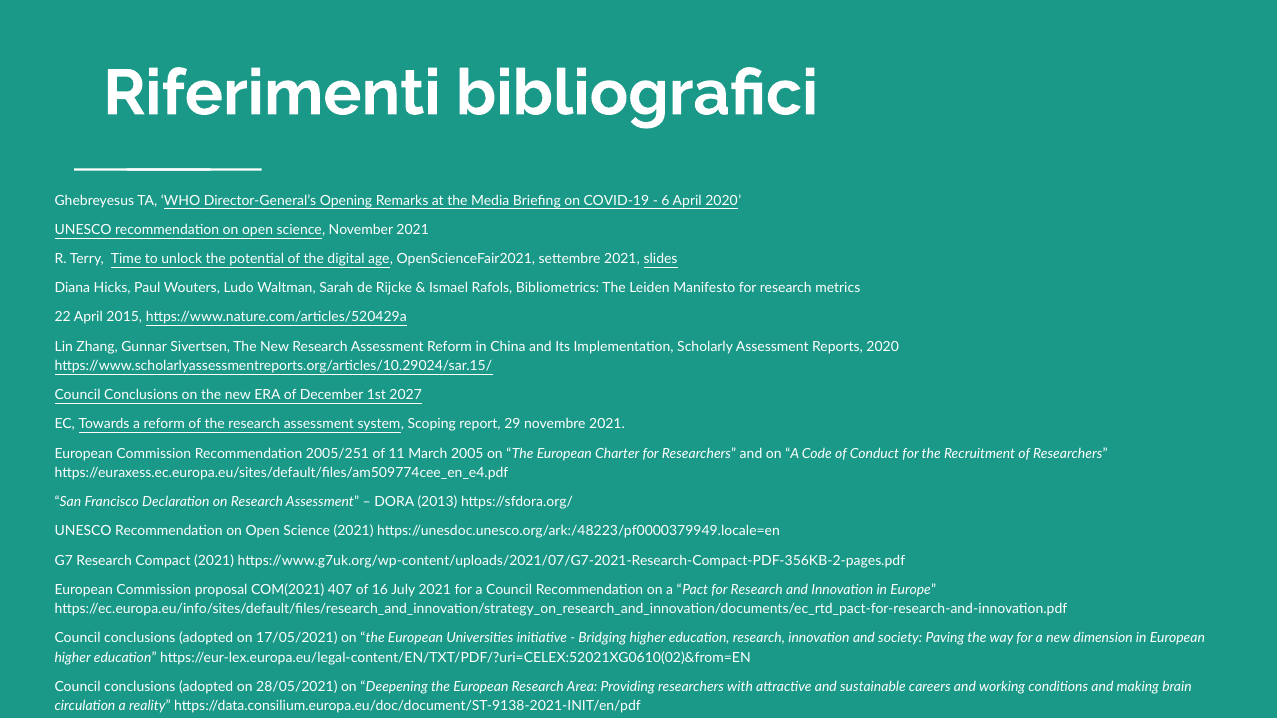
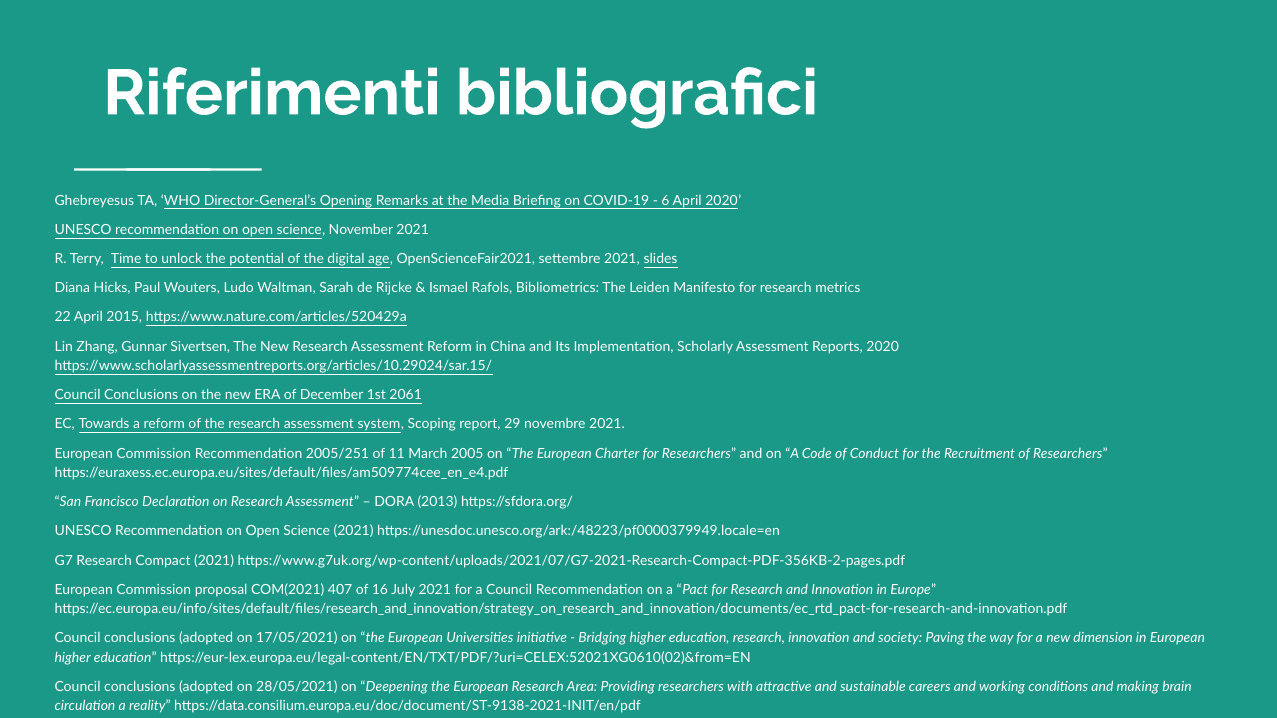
2027: 2027 -> 2061 (406, 395)
